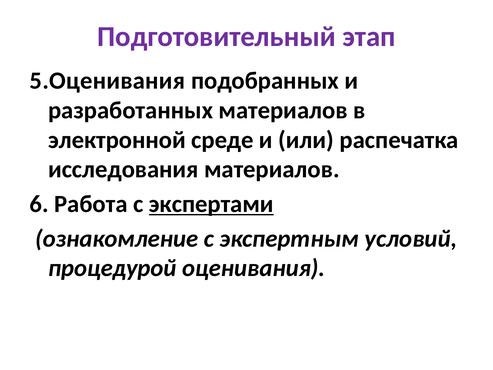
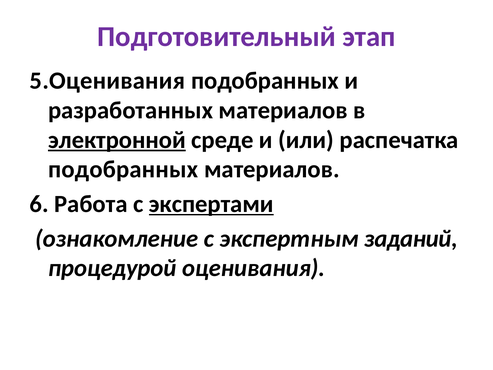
электронной underline: none -> present (117, 140)
исследования: исследования -> подобранных (123, 169)
условий: условий -> заданий (411, 238)
